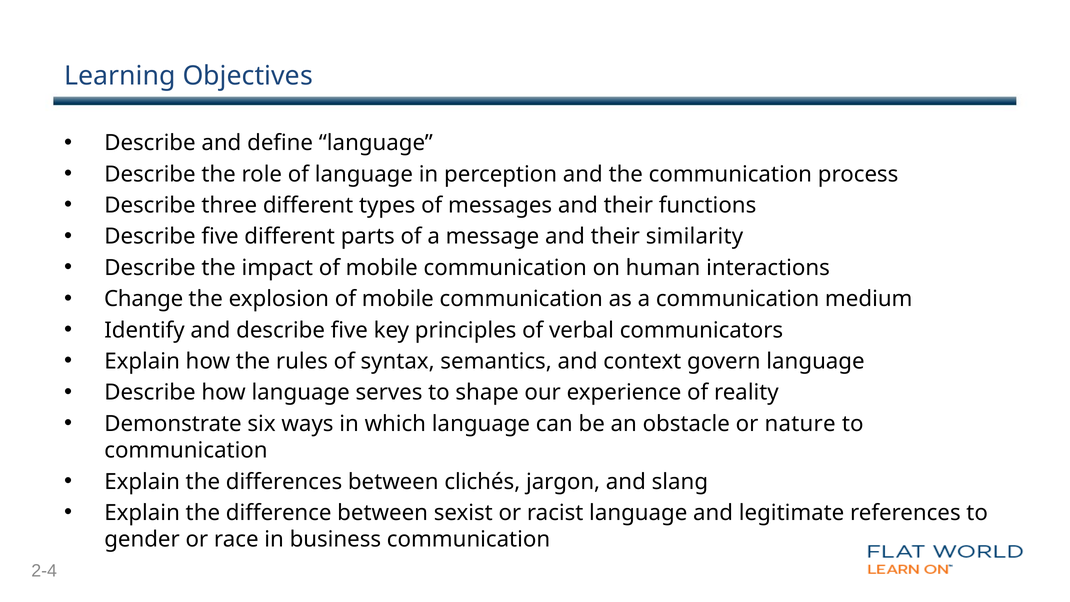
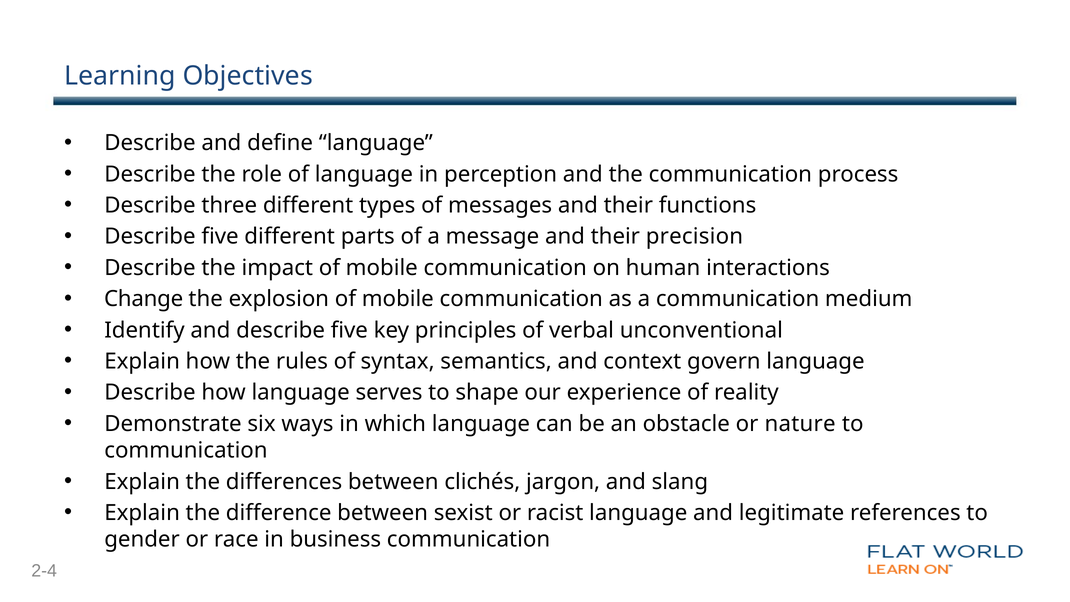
similarity: similarity -> precision (694, 237)
communicators: communicators -> unconventional (701, 330)
